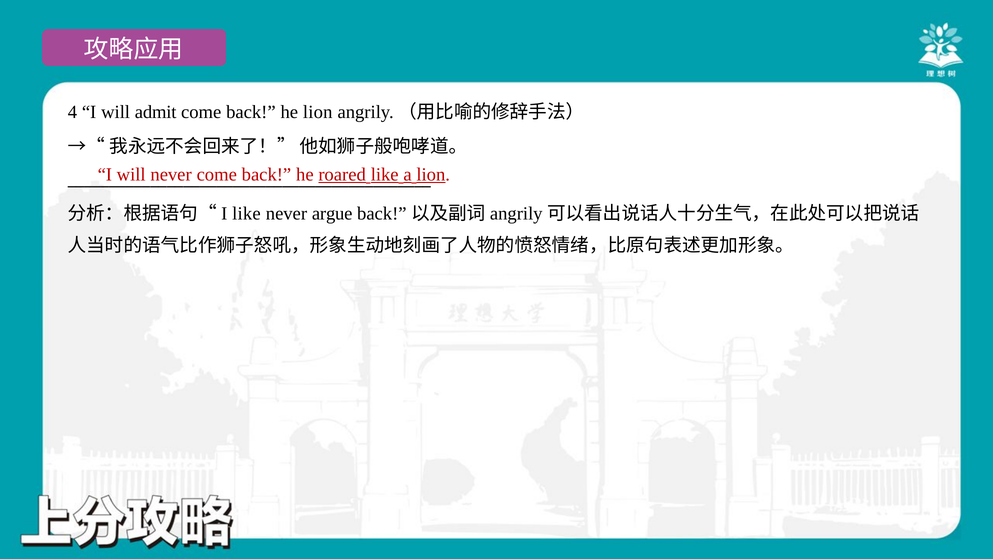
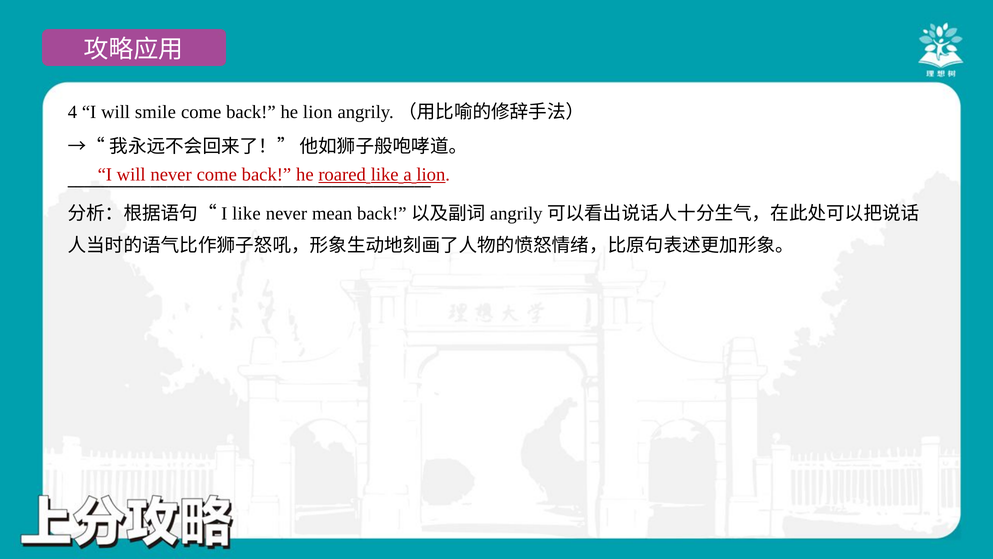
admit: admit -> smile (155, 112)
argue: argue -> mean (332, 214)
